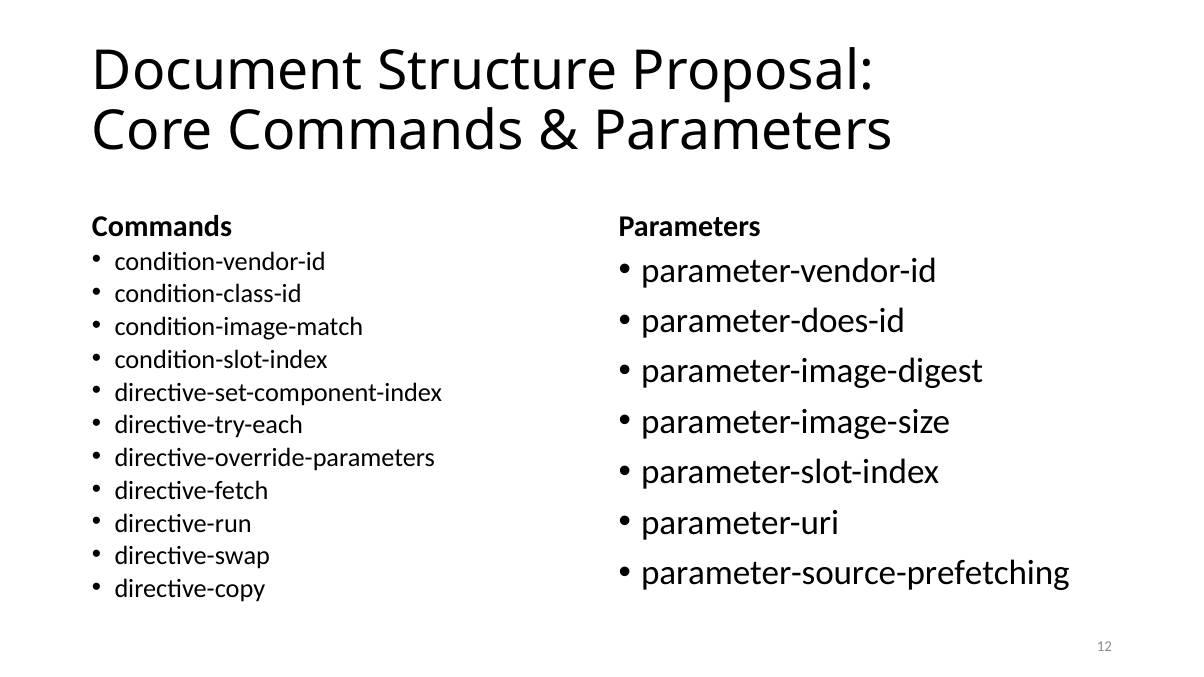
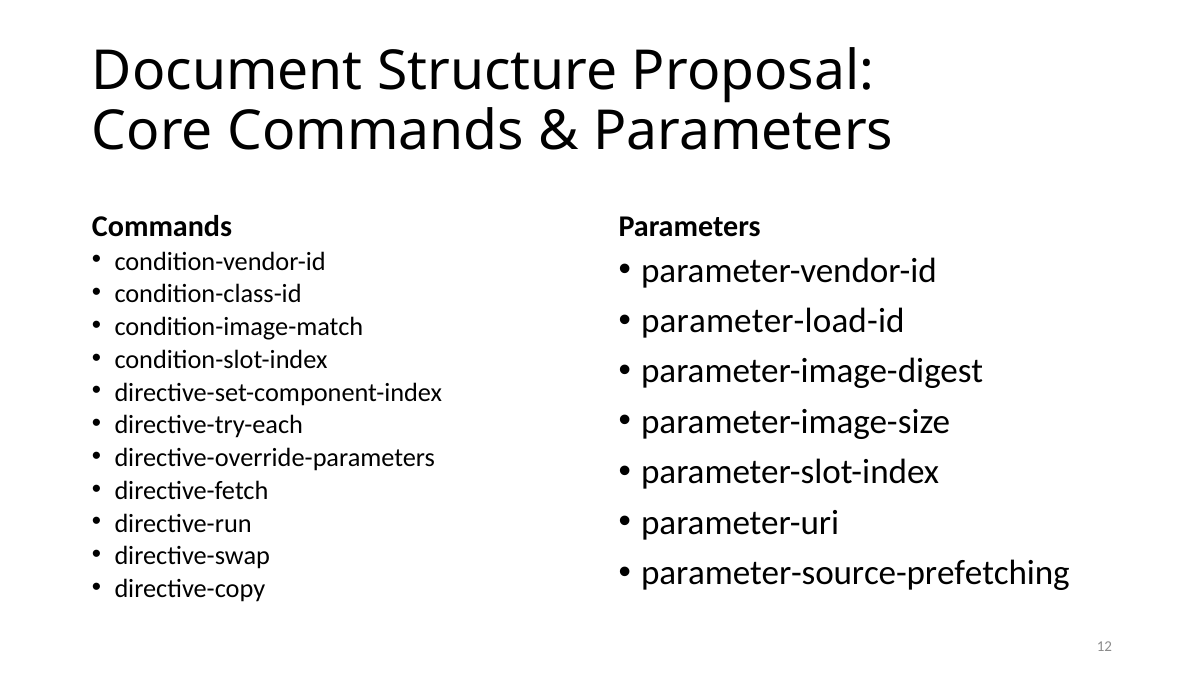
parameter-does-id: parameter-does-id -> parameter-load-id (773, 321)
